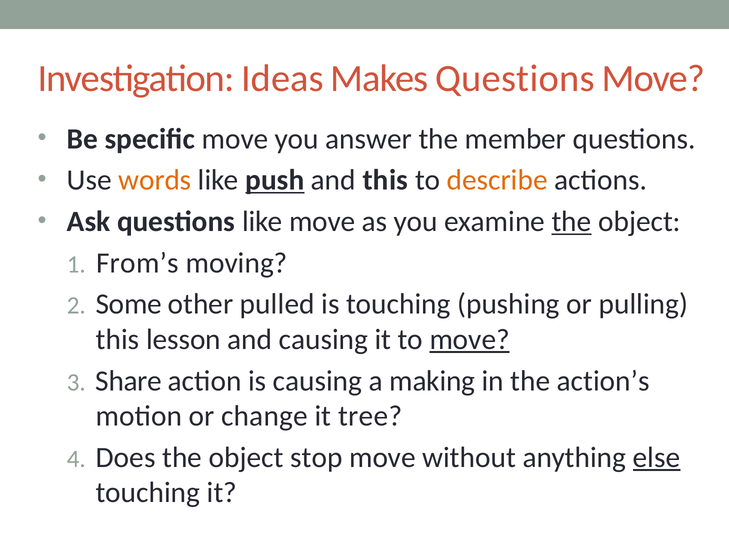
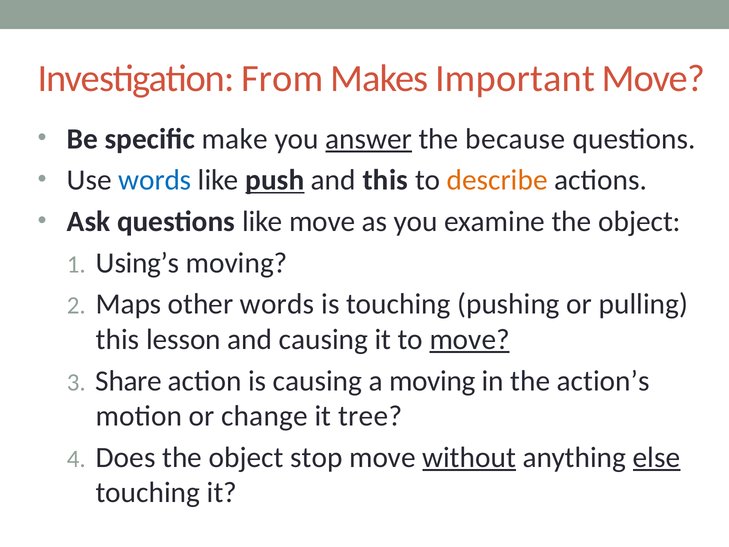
Ideas: Ideas -> From (282, 79)
Makes Questions: Questions -> Important (515, 79)
specific move: move -> make (235, 139)
answer underline: none -> present (369, 139)
member: member -> because (515, 139)
words colour: orange -> blue (155, 180)
the underline: present -> none (572, 221)
From’s: From’s -> Using’s (138, 263)
Some: Some -> Maps (129, 304)
other pulled: pulled -> words (277, 304)
a making: making -> moving (432, 381)
without underline: none -> present (469, 457)
